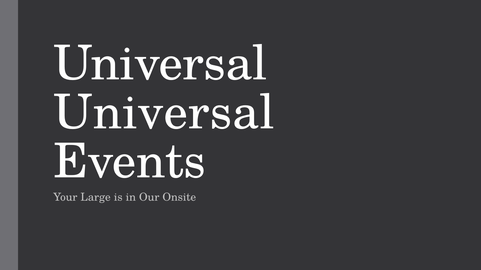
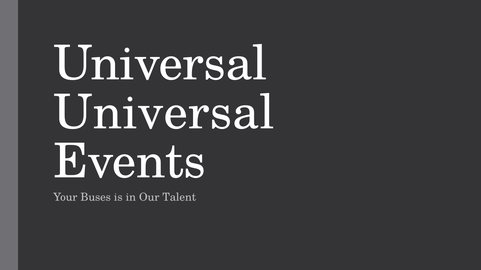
Large: Large -> Buses (96, 198)
Onsite: Onsite -> Talent (179, 198)
